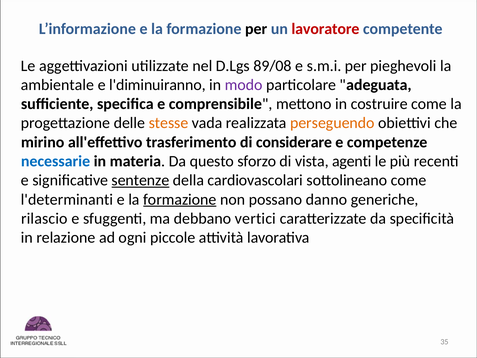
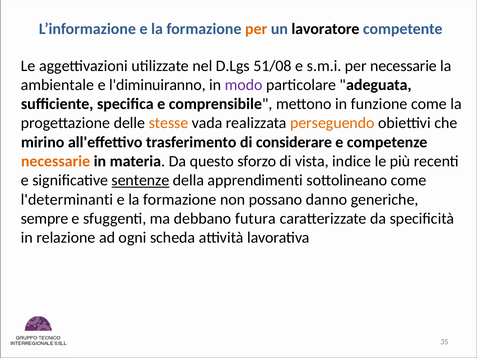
per colour: black -> orange (256, 29)
lavoratore colour: red -> black (325, 29)
89/08: 89/08 -> 51/08 (273, 66)
per pieghevoli: pieghevoli -> necessarie (403, 66)
costruire: costruire -> funzione (379, 104)
necessarie colour: blue -> orange (56, 161)
agenti: agenti -> indice (352, 161)
cardiovascolari: cardiovascolari -> apprendimenti (255, 180)
formazione underline: present -> none (180, 199)
rilascio: rilascio -> sempre (45, 218)
vertici: vertici -> futura (255, 218)
piccole: piccole -> scheda (173, 237)
